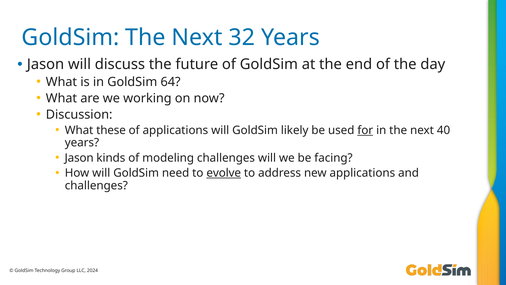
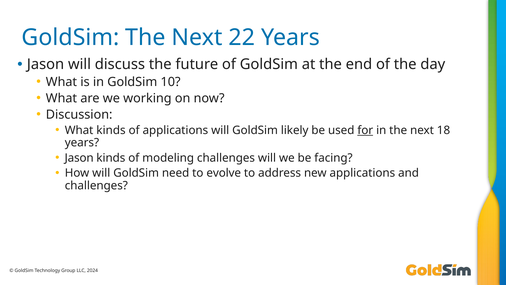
32: 32 -> 22 (242, 37)
64: 64 -> 10 (171, 82)
What these: these -> kinds (111, 130)
40: 40 -> 18 (444, 130)
evolve underline: present -> none (224, 173)
